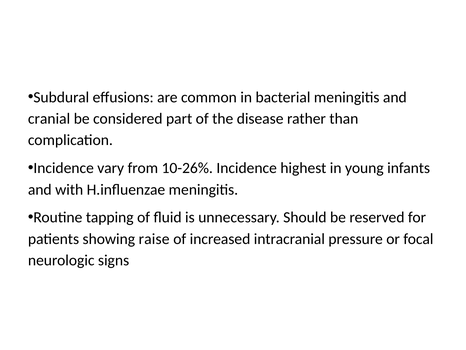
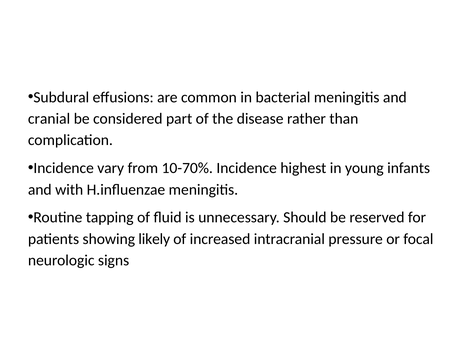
10-26%: 10-26% -> 10-70% (187, 168)
raise: raise -> likely (154, 239)
